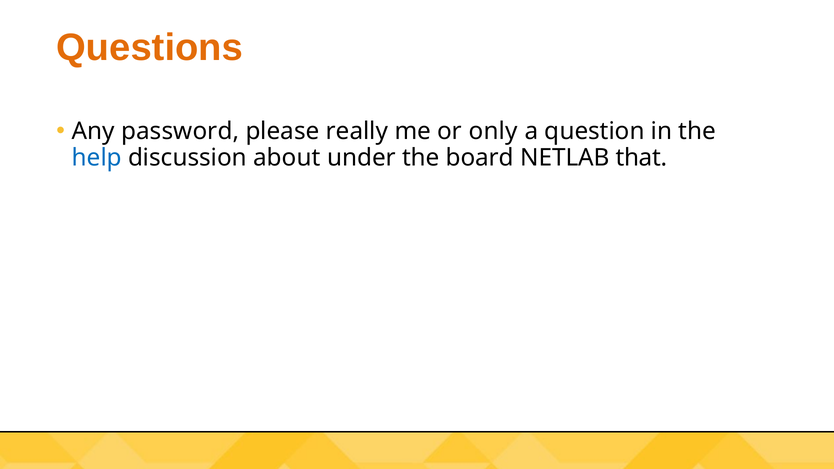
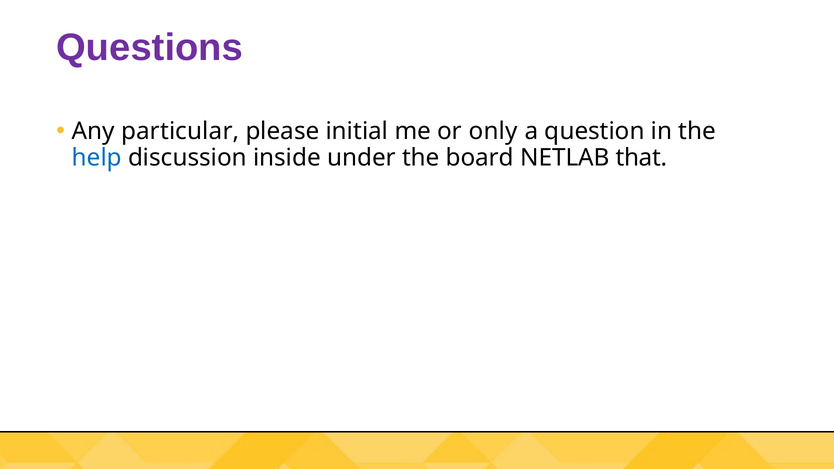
Questions colour: orange -> purple (150, 48)
password: password -> particular (180, 131)
really: really -> initial (357, 131)
about: about -> inside (287, 158)
